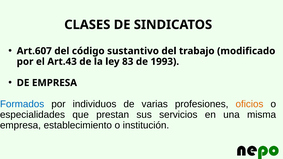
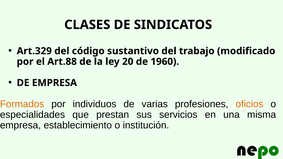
Art.607: Art.607 -> Art.329 (34, 51)
Art.43: Art.43 -> Art.88 (62, 62)
83: 83 -> 20 (128, 62)
1993: 1993 -> 1960 (165, 62)
Formados colour: blue -> orange (22, 104)
